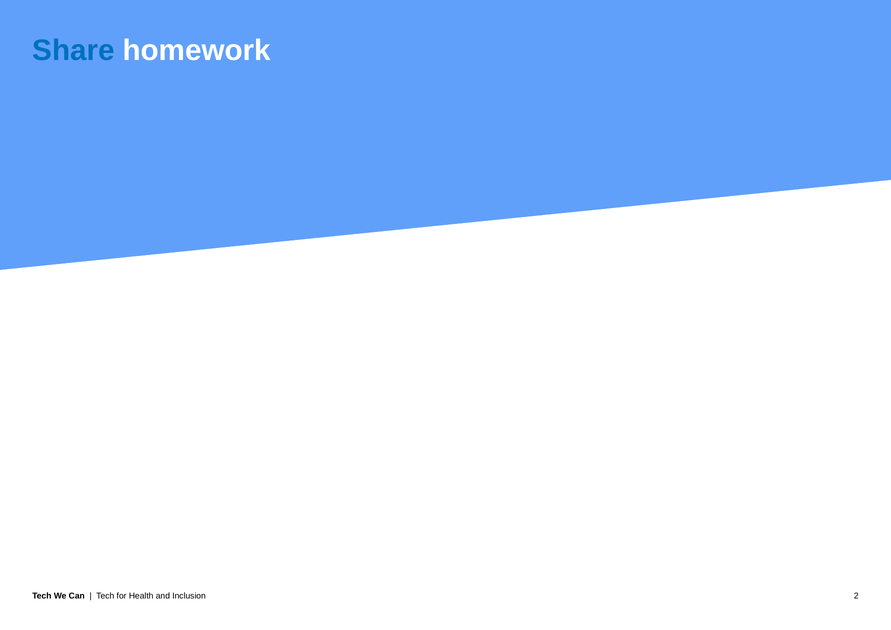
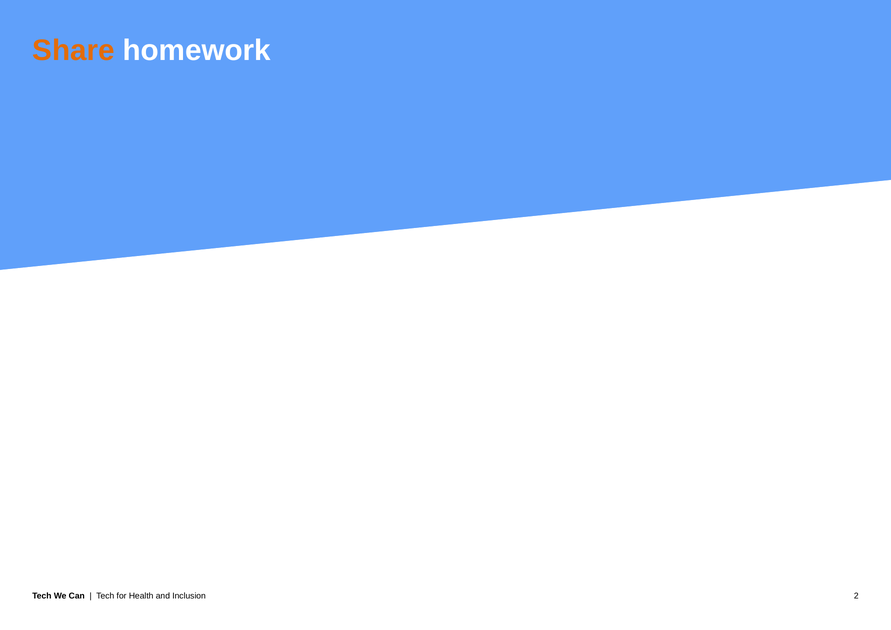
Share colour: blue -> orange (73, 50)
